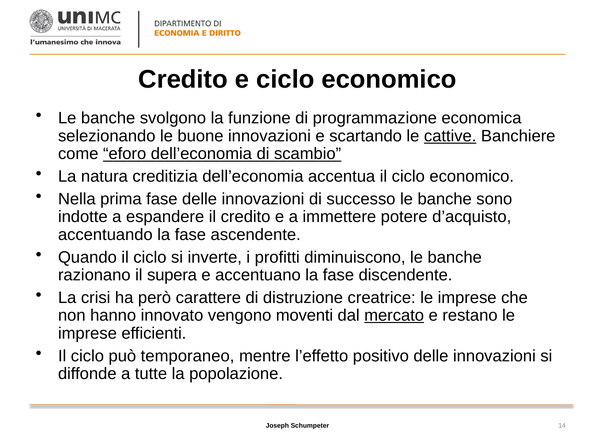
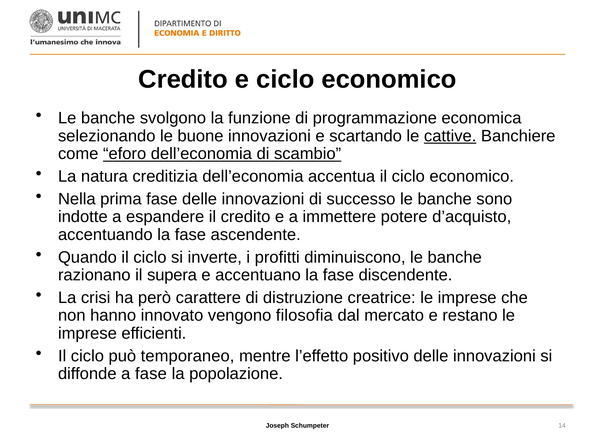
moventi: moventi -> filosofia (304, 316)
mercato underline: present -> none (394, 316)
a tutte: tutte -> fase (151, 374)
